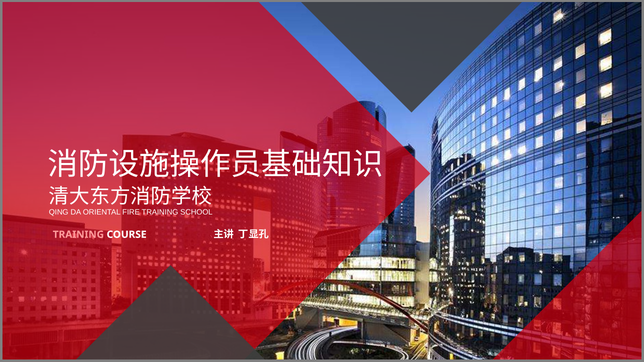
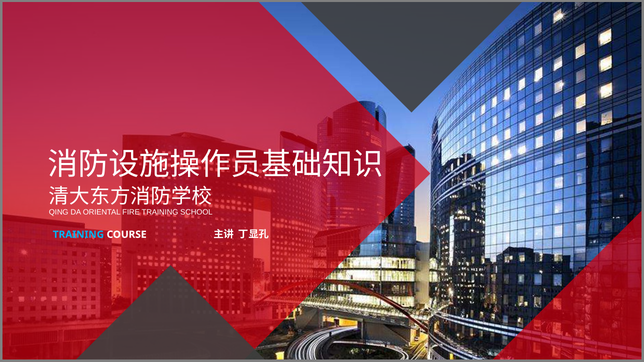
TRAINING colour: pink -> light blue (78, 235)
